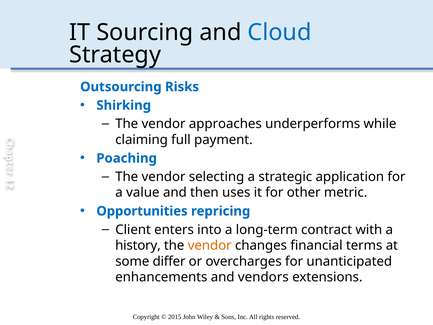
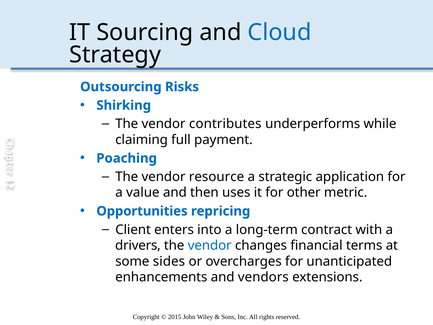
approaches: approaches -> contributes (225, 124)
selecting: selecting -> resource (217, 177)
history: history -> drivers (138, 245)
vendor colour: orange -> blue (210, 245)
differ: differ -> sides (169, 261)
